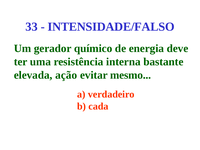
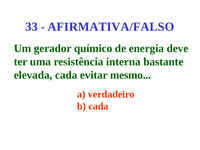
INTENSIDADE/FALSO: INTENSIDADE/FALSO -> AFIRMATIVA/FALSO (111, 27)
elevada ação: ação -> cada (66, 75)
